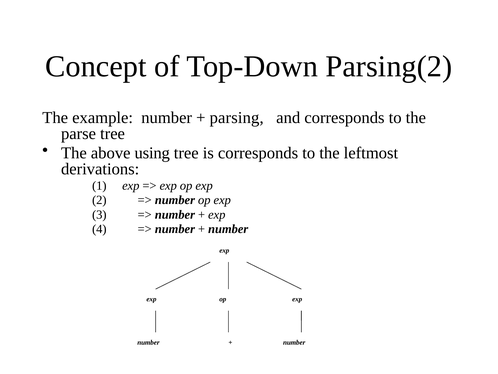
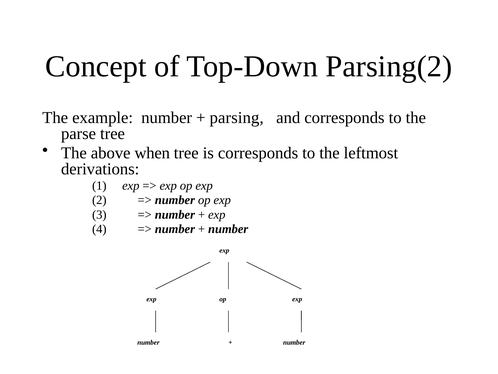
using: using -> when (152, 153)
